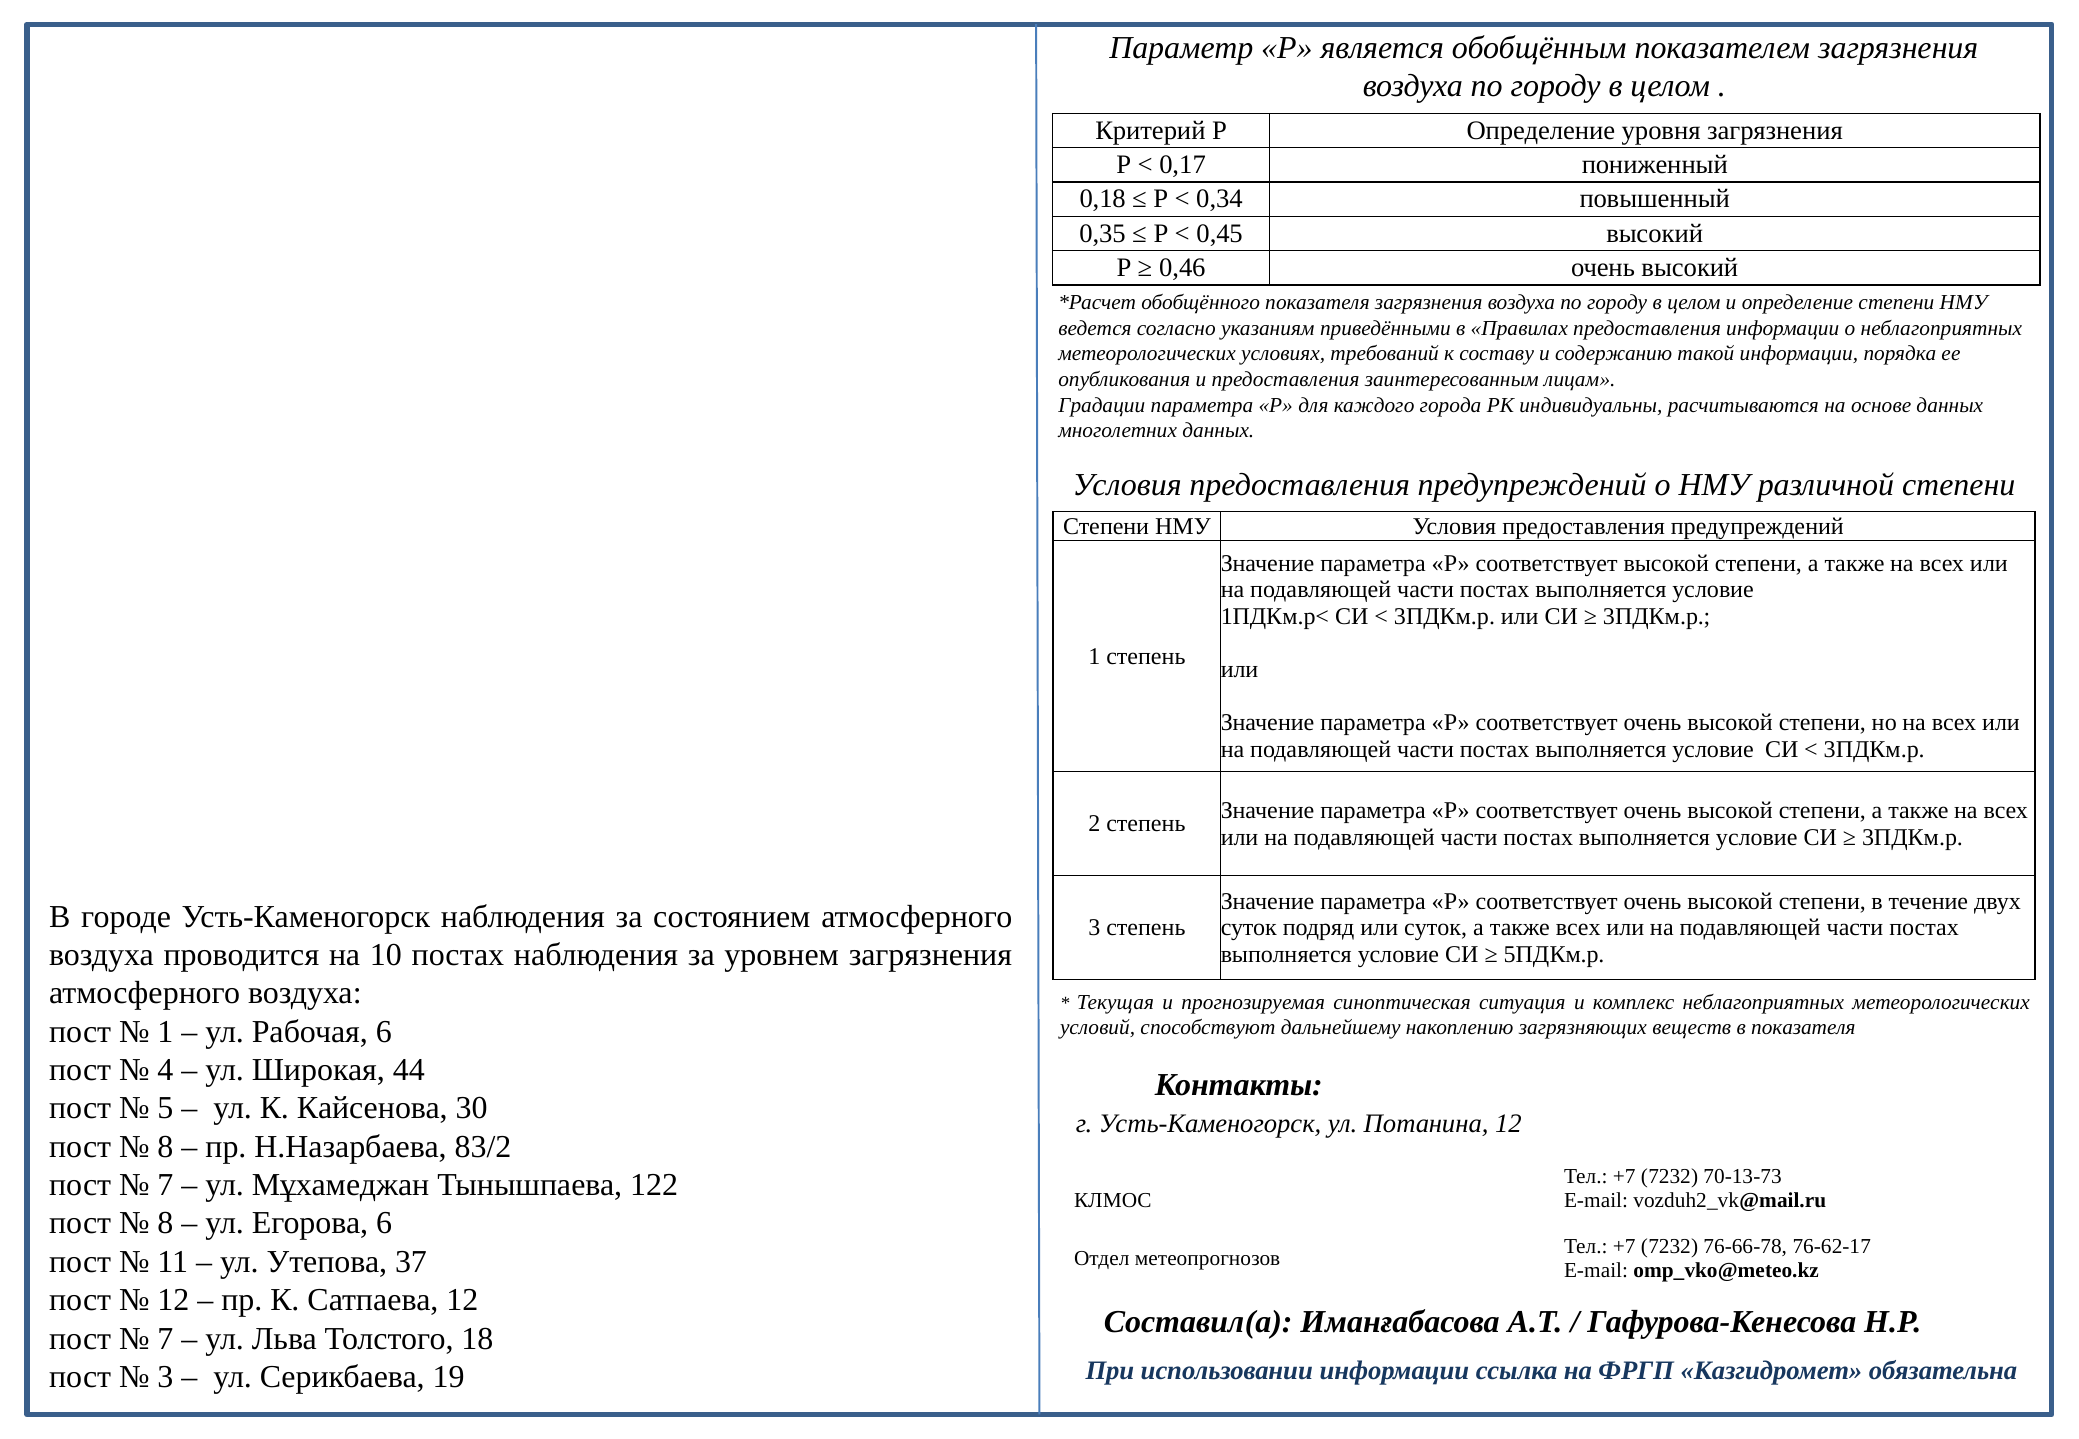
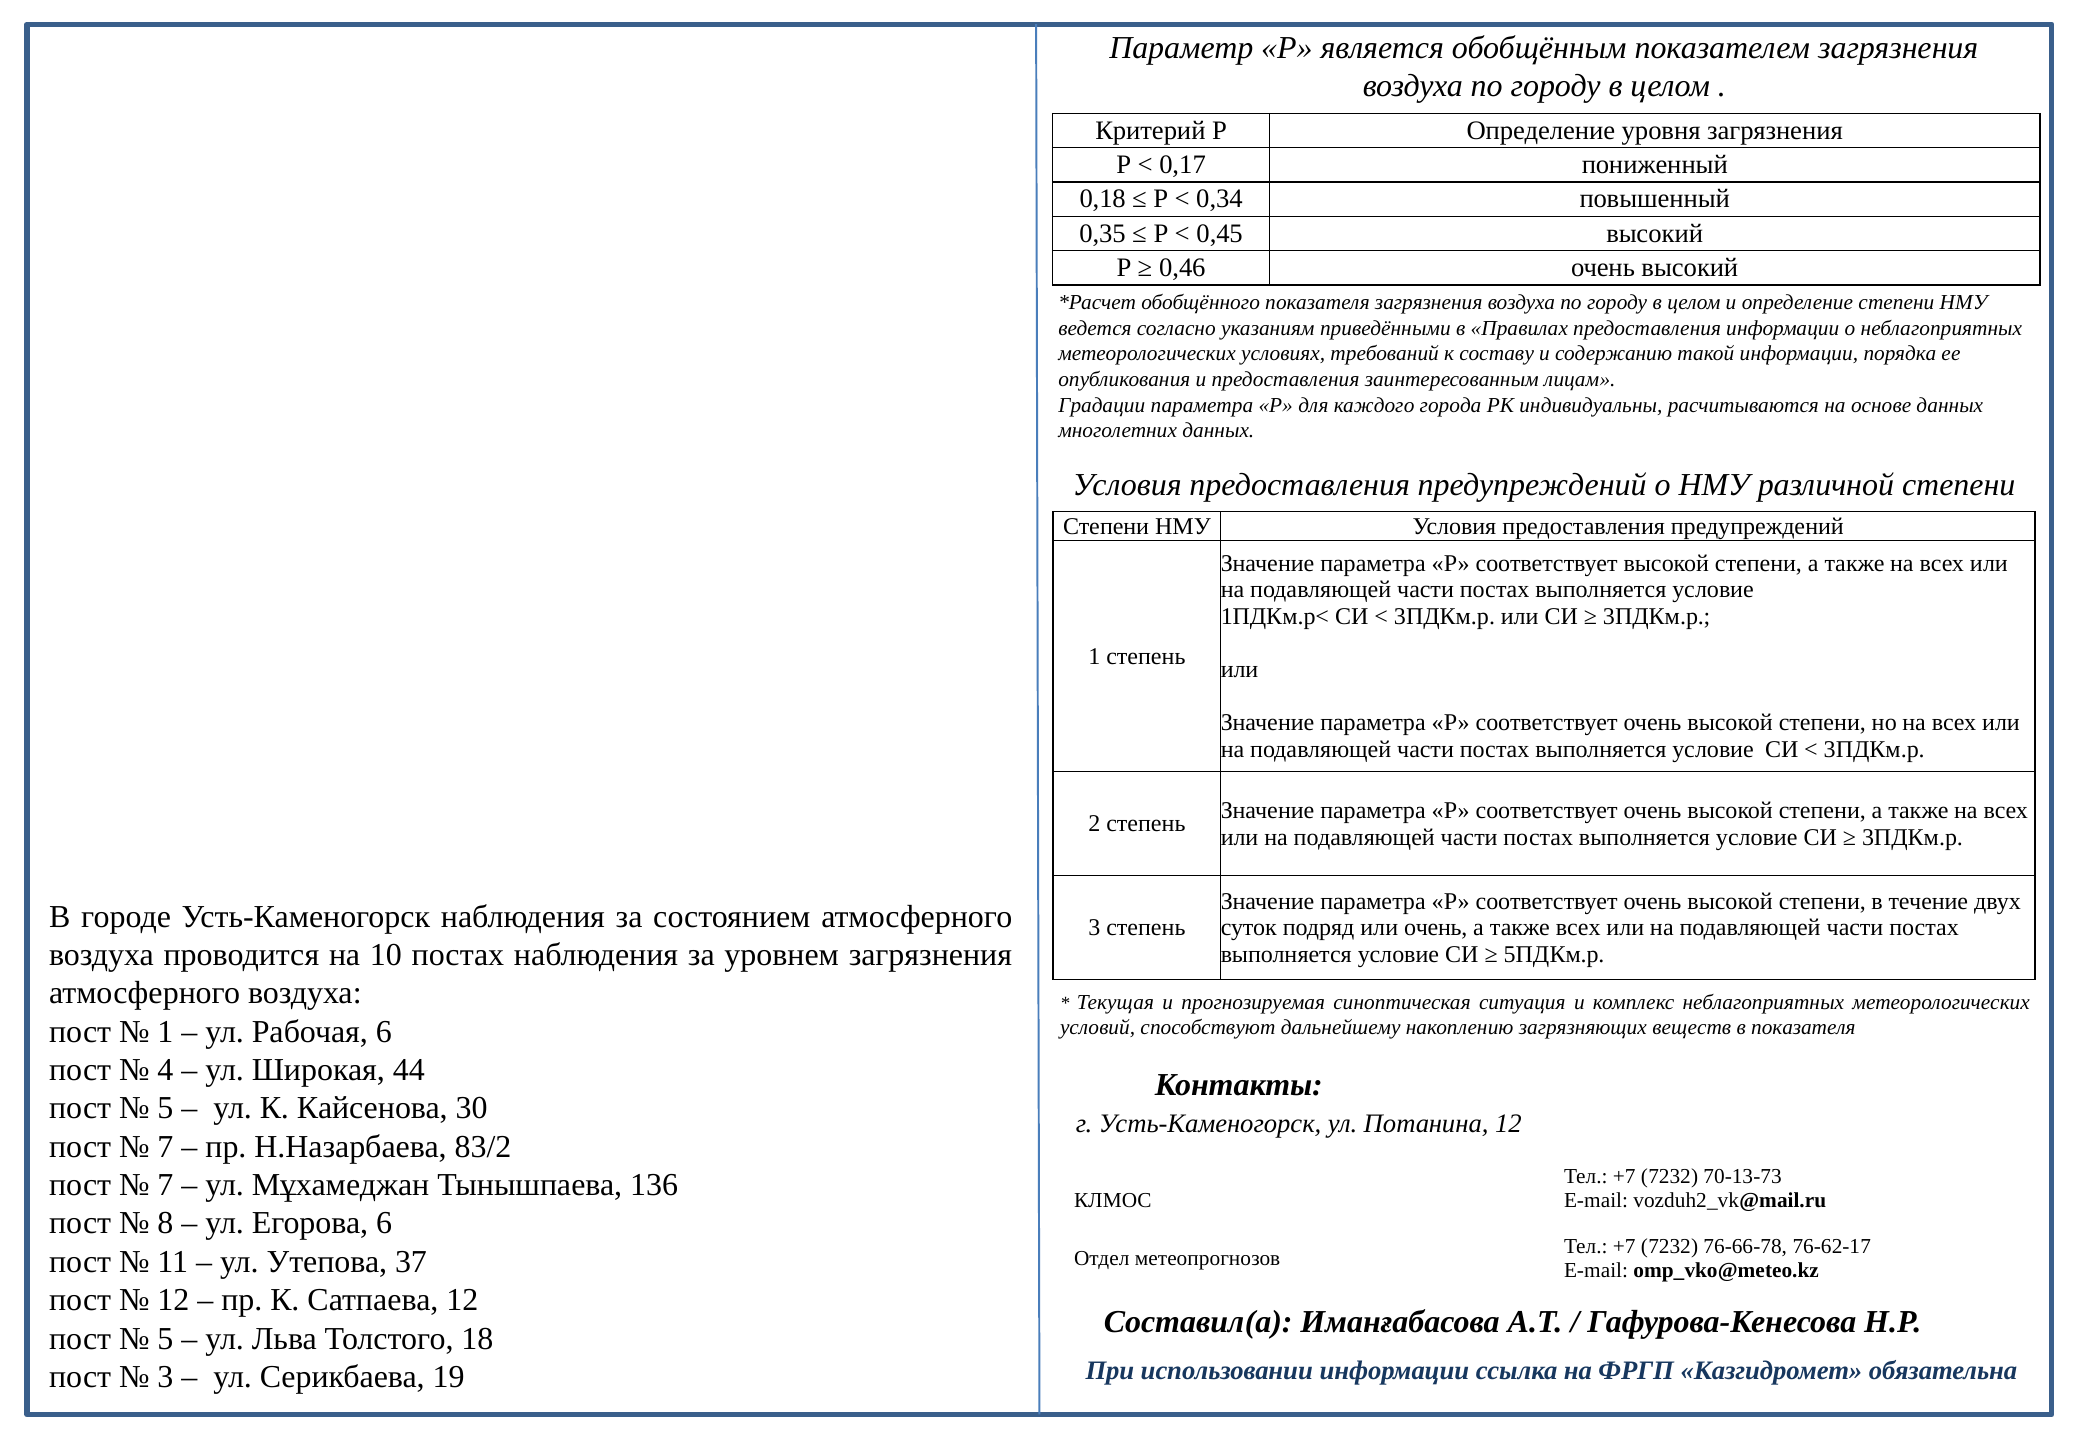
или суток: суток -> очень (1436, 928)
8: 8 -> 7 (165, 1147)
122: 122 -> 136 (654, 1185)
7: 7 -> 5 (165, 1339)
